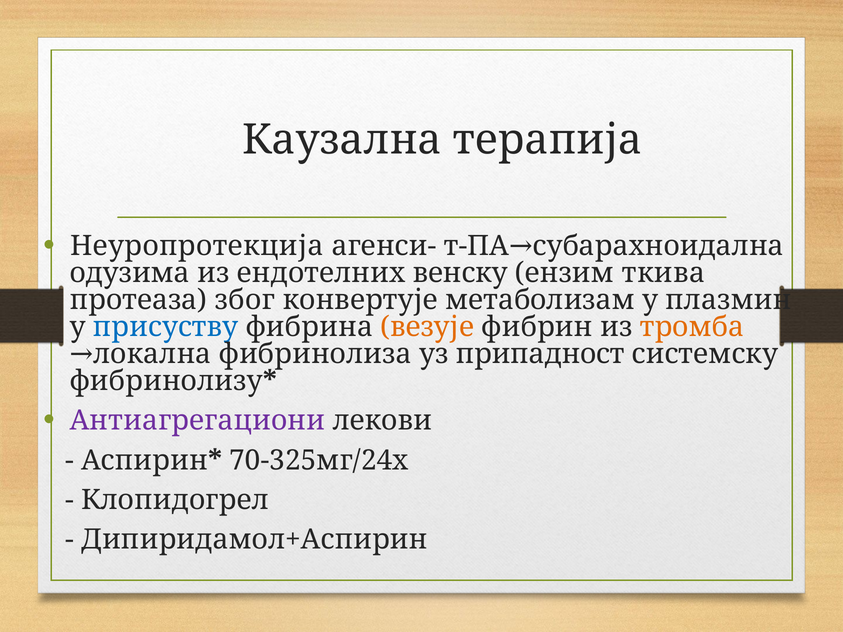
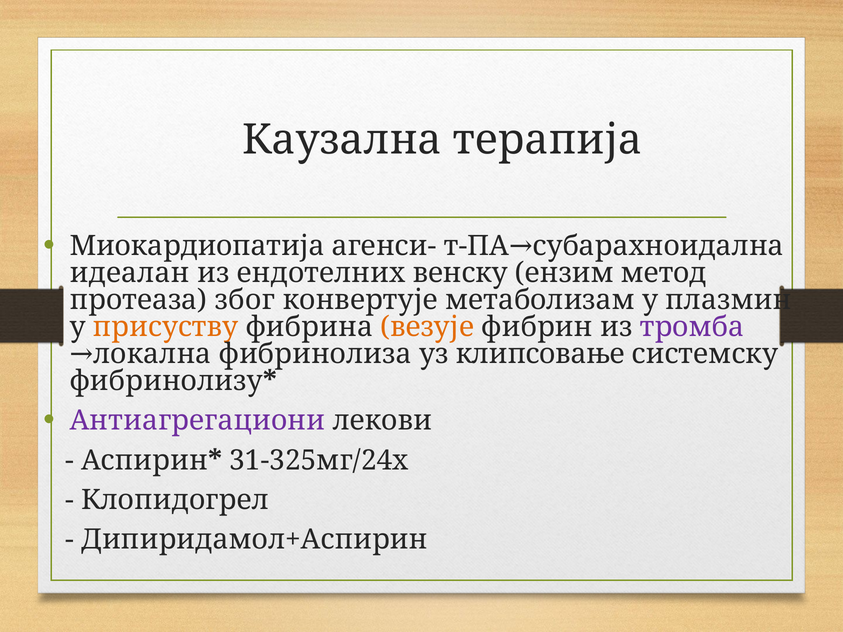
Неуропротекција: Неуропротекција -> Миокардиопатија (197, 246)
одузима: одузима -> идеалан (130, 273)
ткива: ткива -> метод (664, 273)
присуству colour: blue -> orange (166, 327)
тромба colour: orange -> purple (692, 327)
припадност: припадност -> клипсовање (540, 354)
70-325мг/24х: 70-325мг/24х -> 31-325мг/24х (319, 460)
